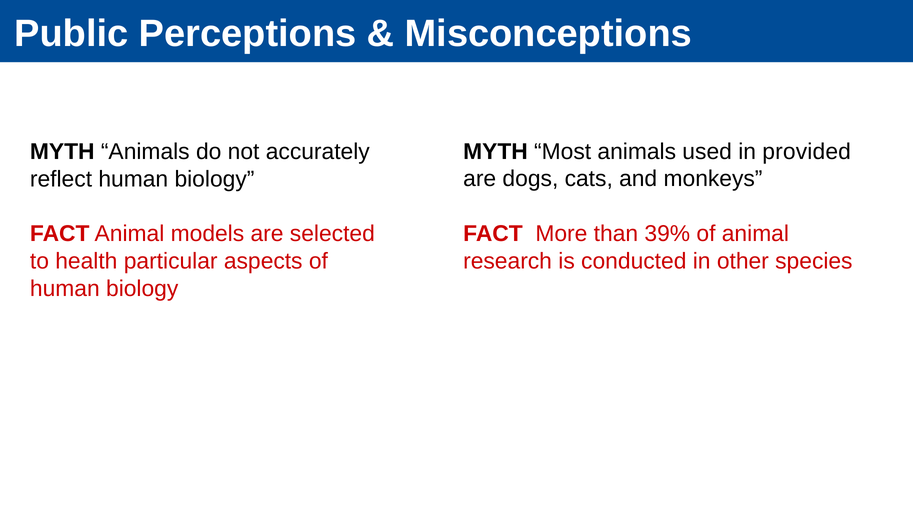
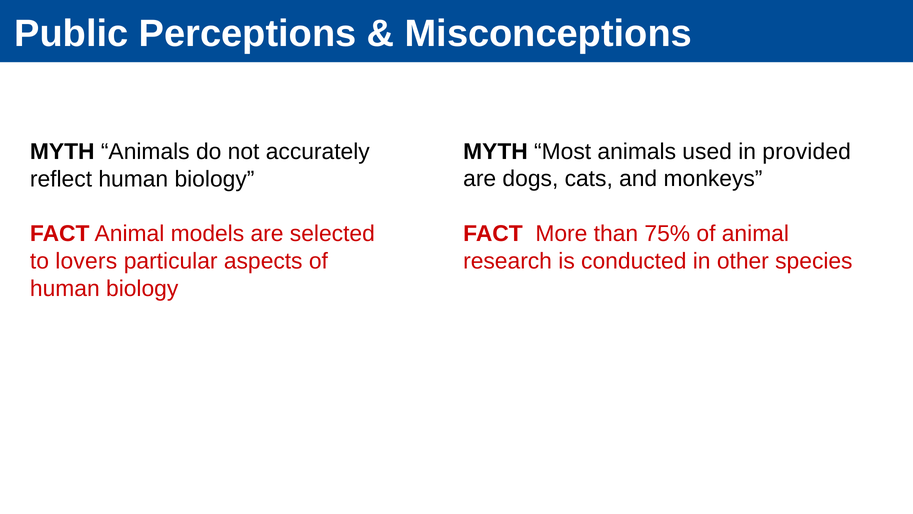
39%: 39% -> 75% (667, 234)
health: health -> lovers (86, 261)
